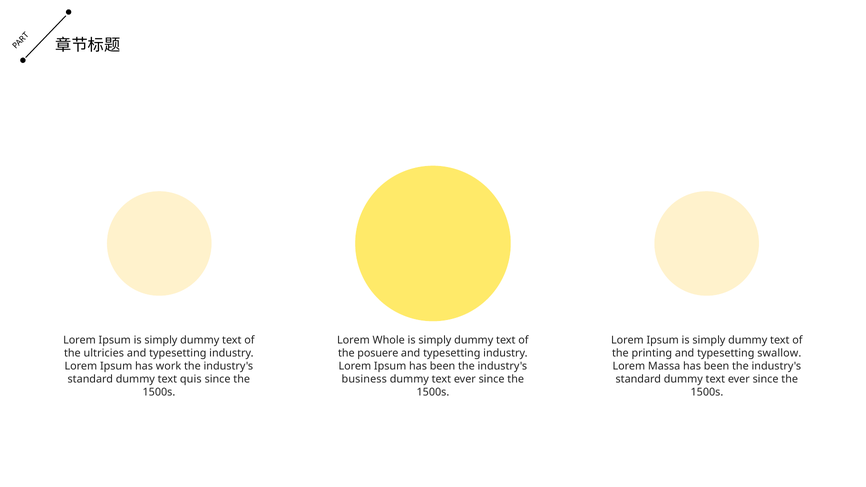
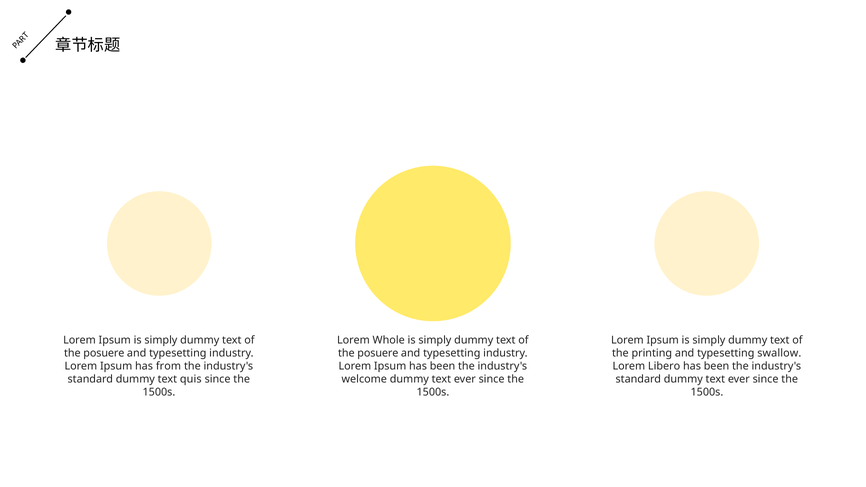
ultricies: ultricies -> posuere (104, 353)
work: work -> from (168, 366)
Massa: Massa -> Libero (664, 366)
business: business -> welcome (364, 379)
